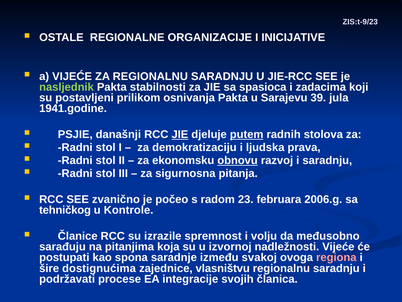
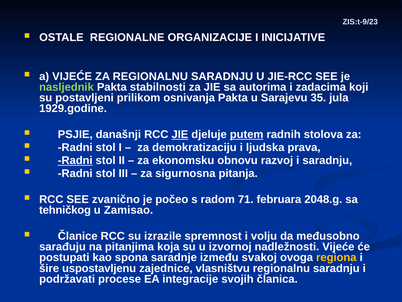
spasioca: spasioca -> autorima (263, 87)
39: 39 -> 35 (318, 98)
1941.godine: 1941.godine -> 1929.godine (73, 108)
Radni underline: none -> present (75, 160)
obnovu underline: present -> none (238, 160)
23: 23 -> 71 (246, 199)
2006.g: 2006.g -> 2048.g (323, 199)
Kontrole: Kontrole -> Zamisao (129, 210)
regiona colour: pink -> yellow (336, 257)
dostignućima: dostignućima -> uspostavljenu (99, 268)
